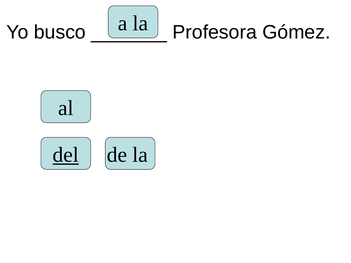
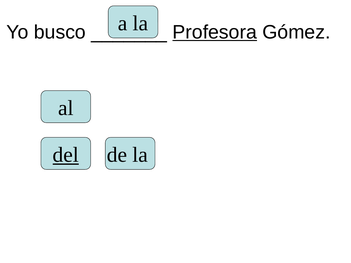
Profesora underline: none -> present (215, 32)
